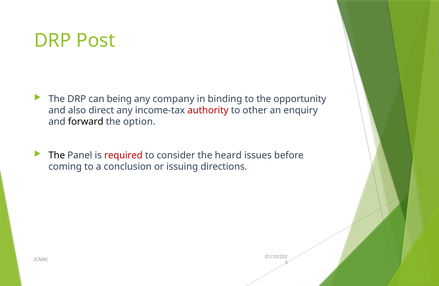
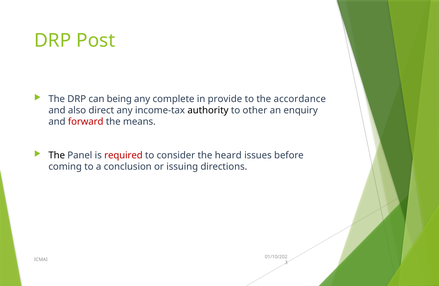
company: company -> complete (174, 99)
binding: binding -> provide (225, 99)
opportunity: opportunity -> accordance (300, 99)
authority colour: red -> black (208, 111)
forward colour: black -> red (86, 122)
option: option -> means (139, 122)
